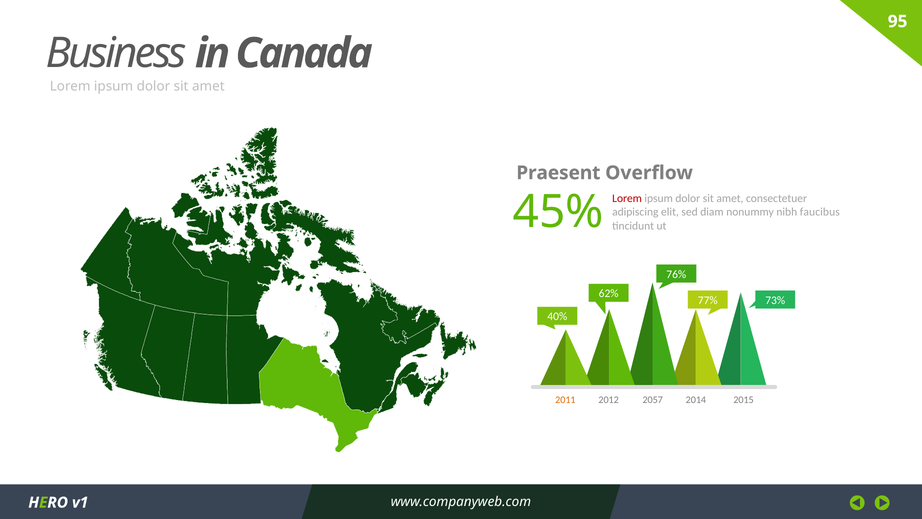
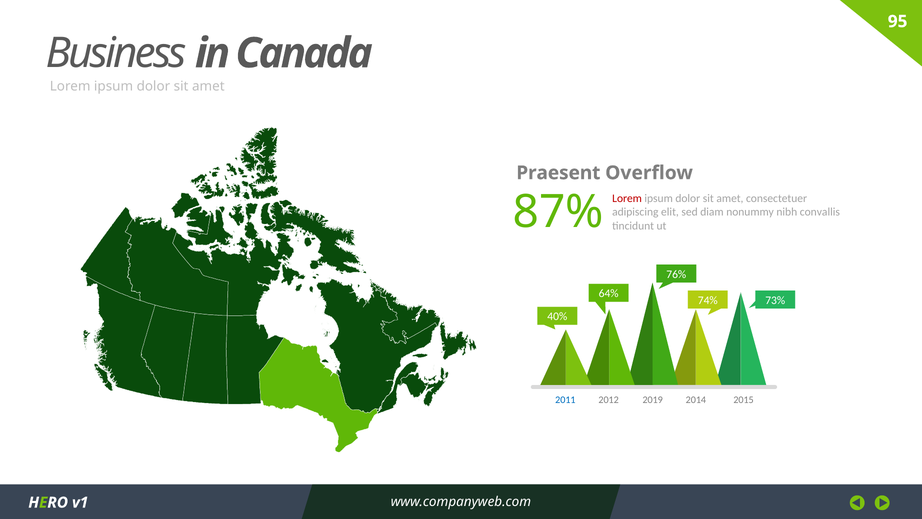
45%: 45% -> 87% (558, 212)
faucibus: faucibus -> convallis (820, 212)
62%: 62% -> 64% (609, 293)
77%: 77% -> 74% (708, 300)
2011 colour: orange -> blue (565, 400)
2057: 2057 -> 2019 (653, 400)
